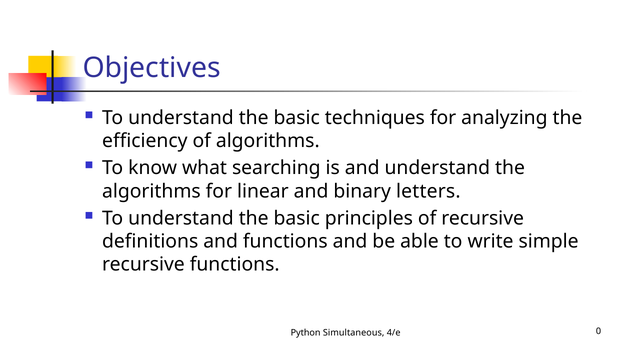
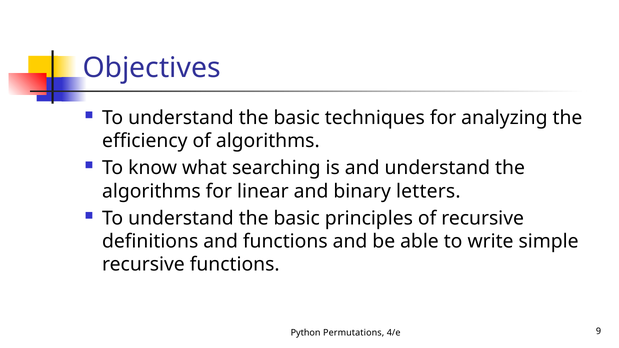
Simultaneous: Simultaneous -> Permutations (354, 333)
0: 0 -> 9 (599, 332)
